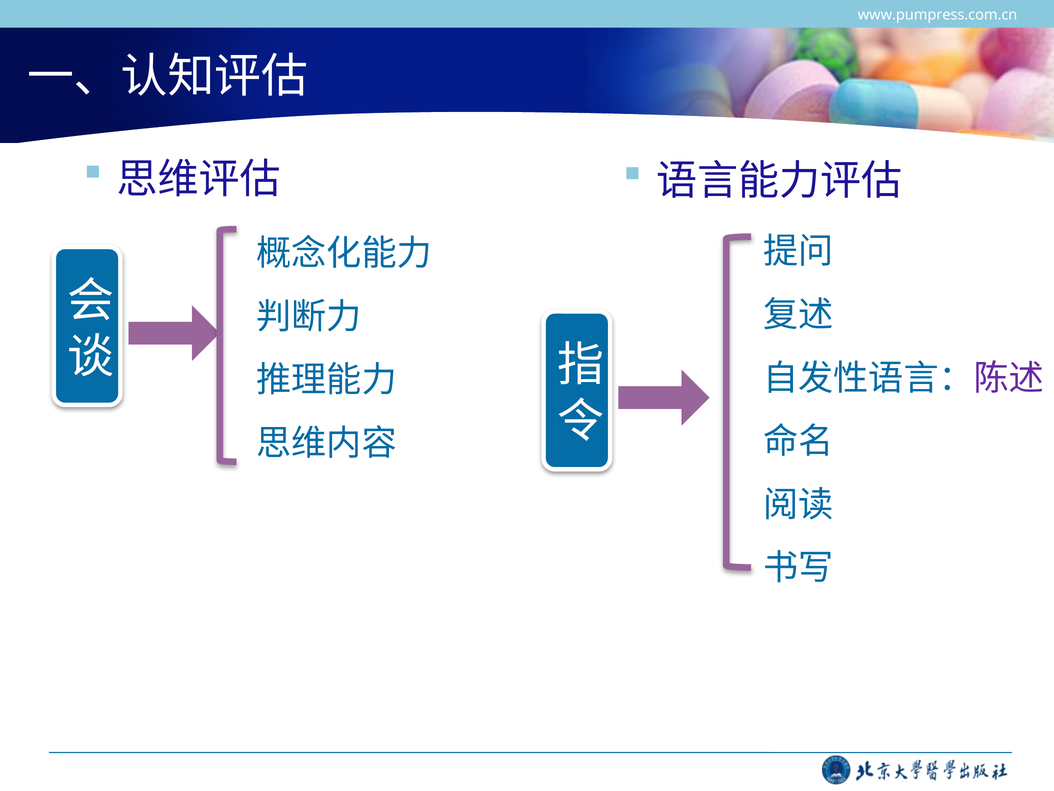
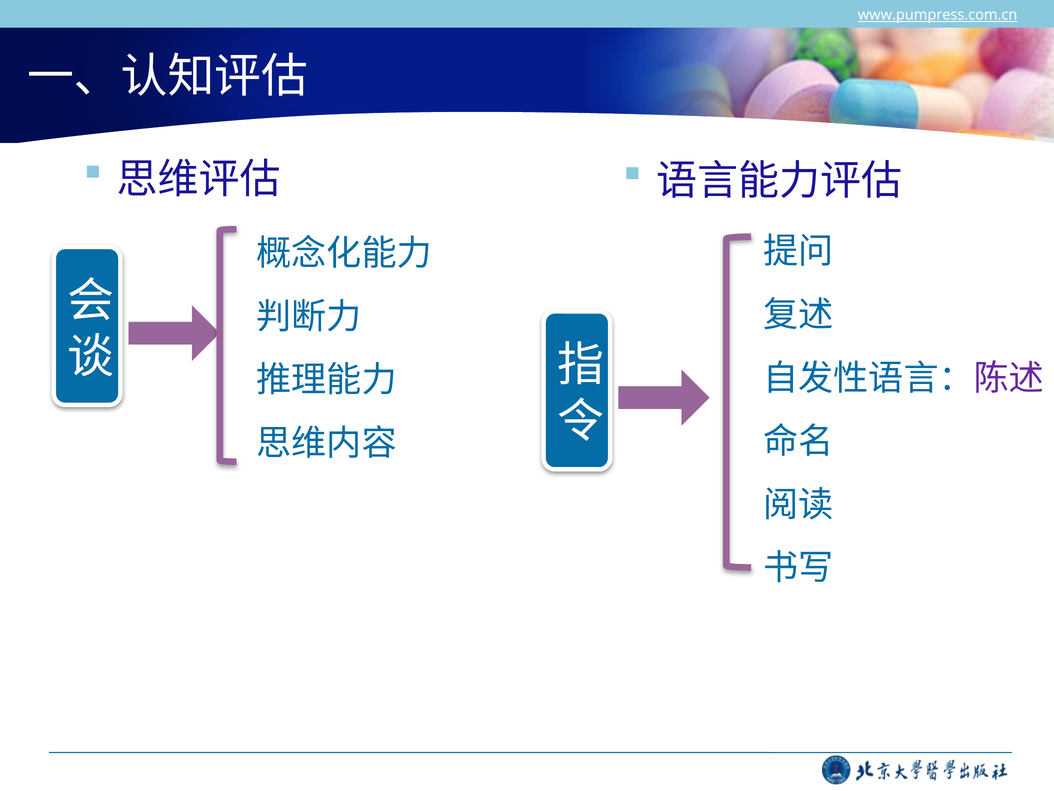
www.pumpress.com.cn underline: none -> present (938, 15)
